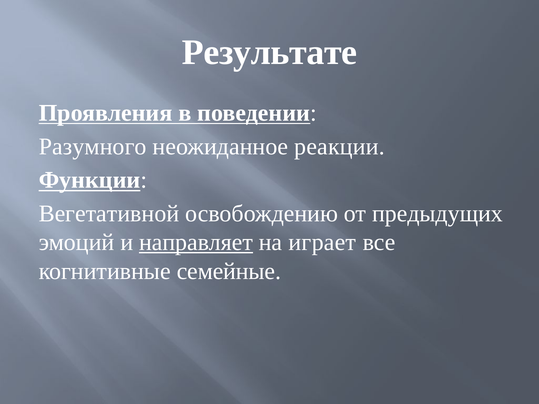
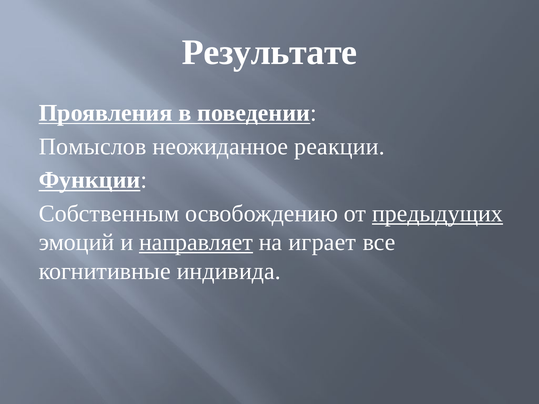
Разумного: Разумного -> Помыслов (93, 147)
Вегетативной: Вегетативной -> Собственным (109, 214)
предыдущих underline: none -> present (438, 214)
семейные: семейные -> индивида (229, 271)
